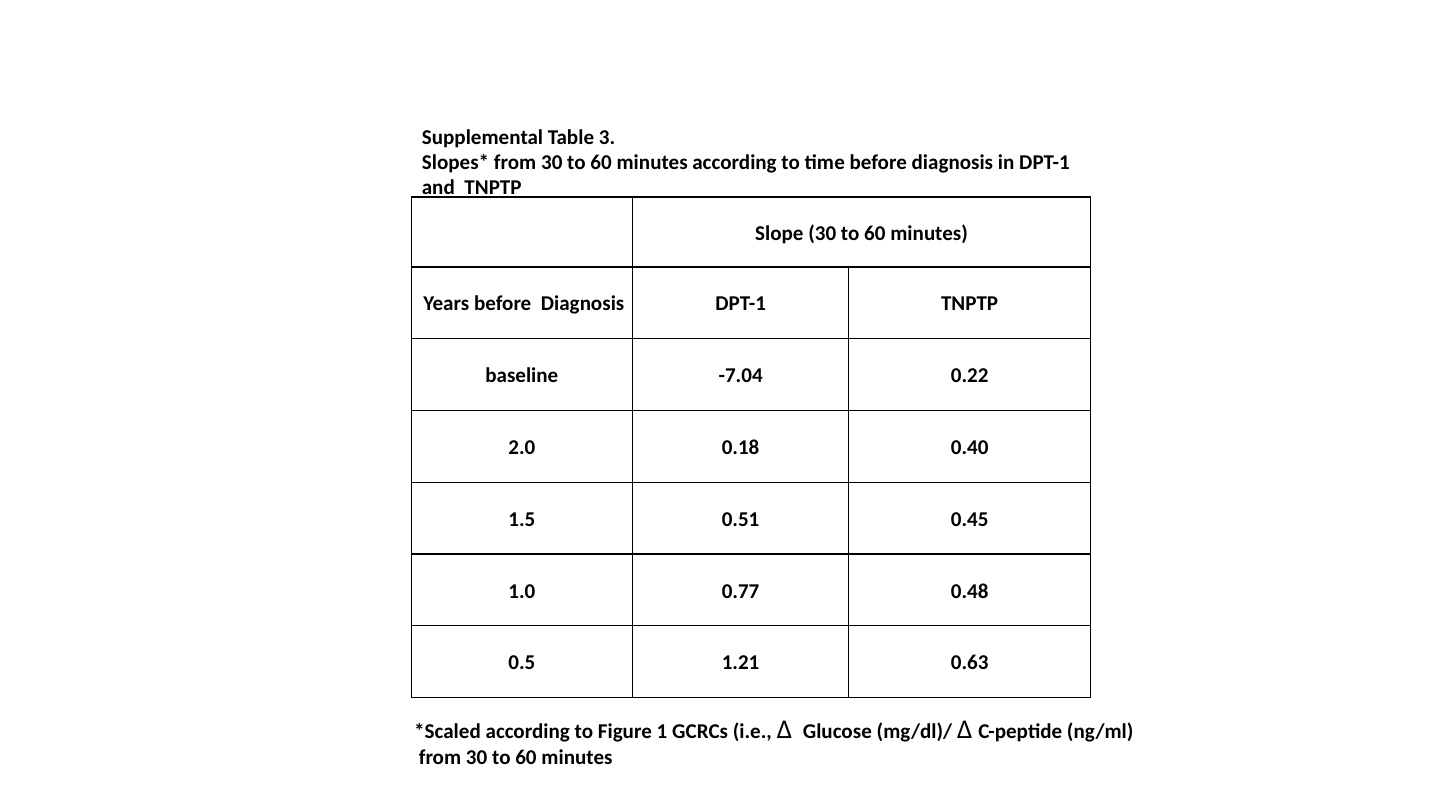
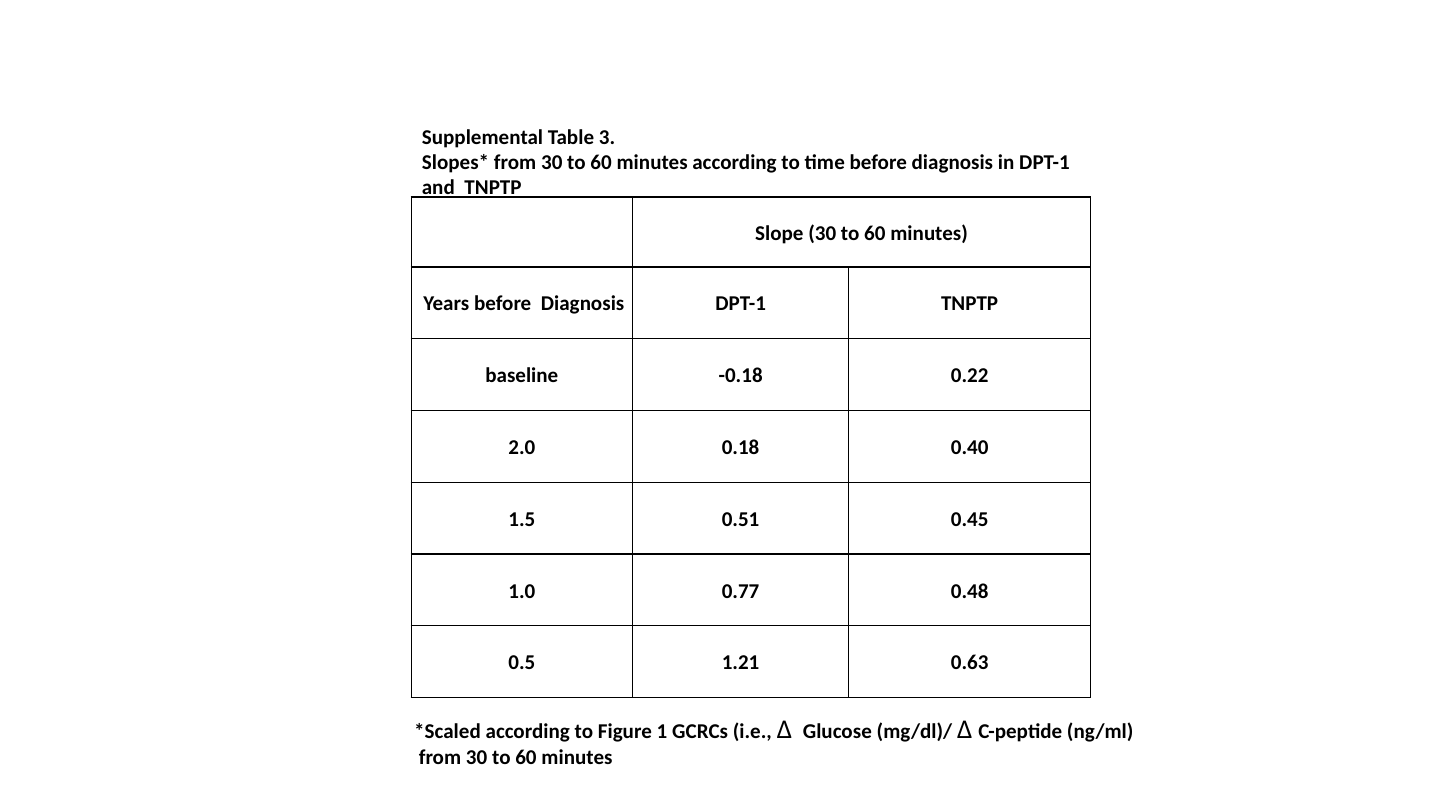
-7.04: -7.04 -> -0.18 (741, 376)
